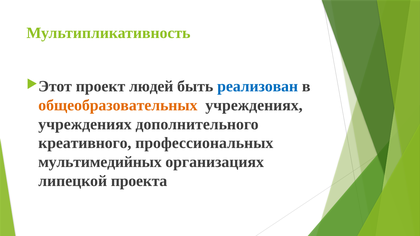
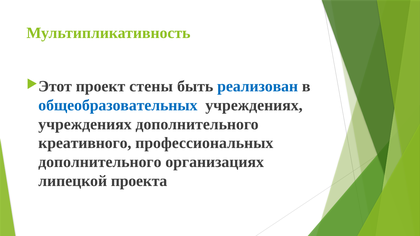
людей: людей -> стены (151, 87)
общеобразовательных colour: orange -> blue (118, 105)
мультимедийных: мультимедийных -> дополнительного (100, 162)
